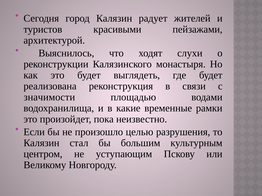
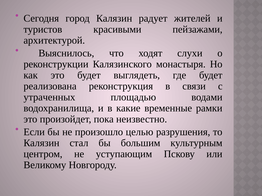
значимости: значимости -> утраченных (49, 97)
